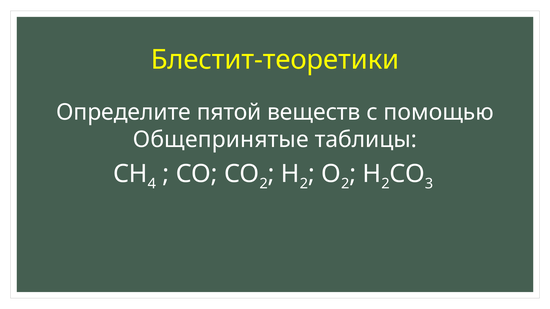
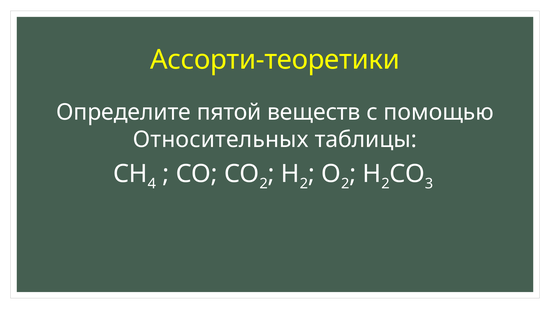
Блестит-теоретики: Блестит-теоретики -> Ассорти-теоретики (275, 60)
Общепринятые: Общепринятые -> Относительных (221, 140)
